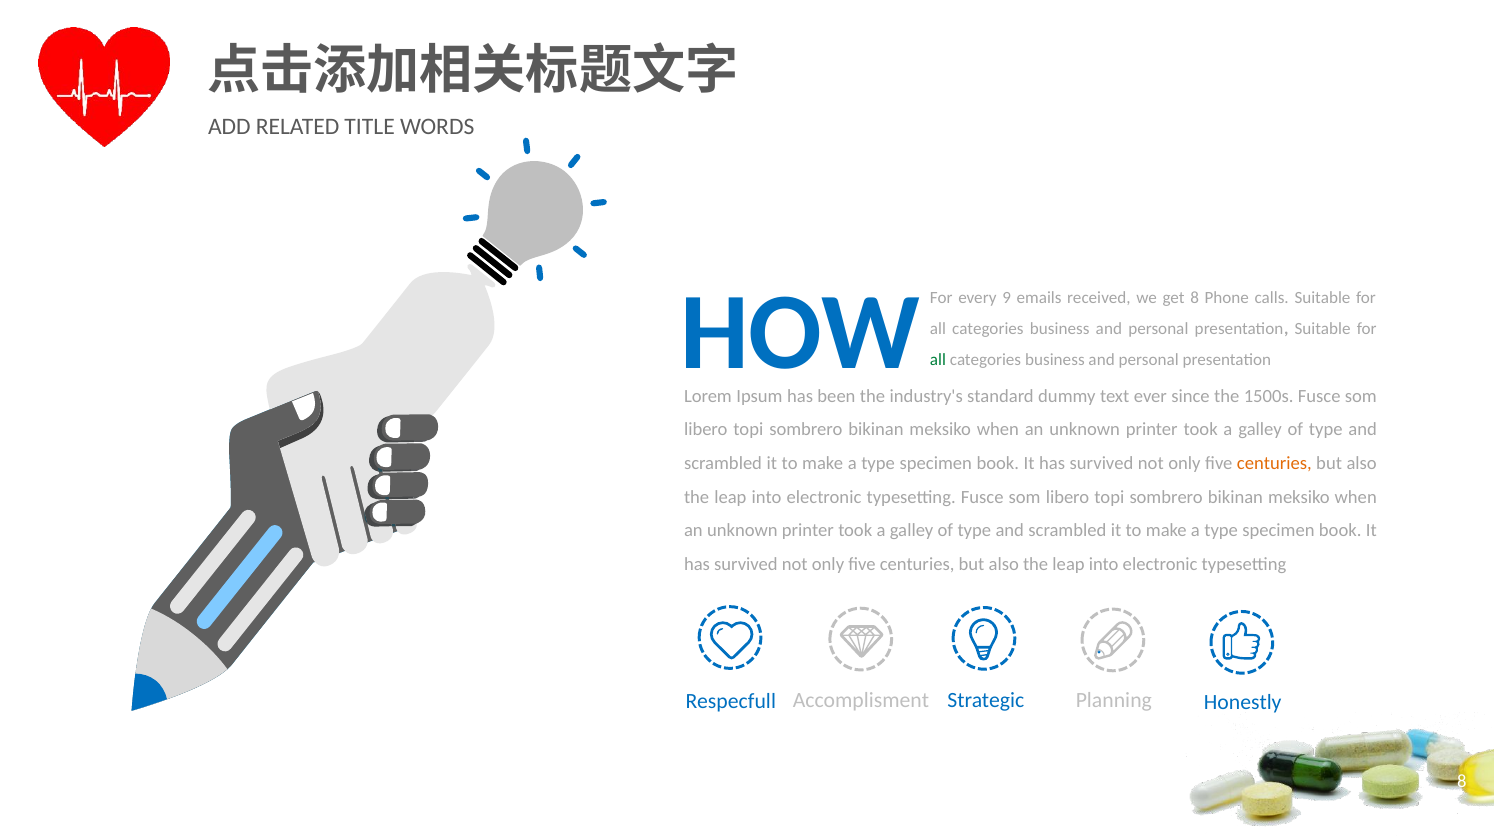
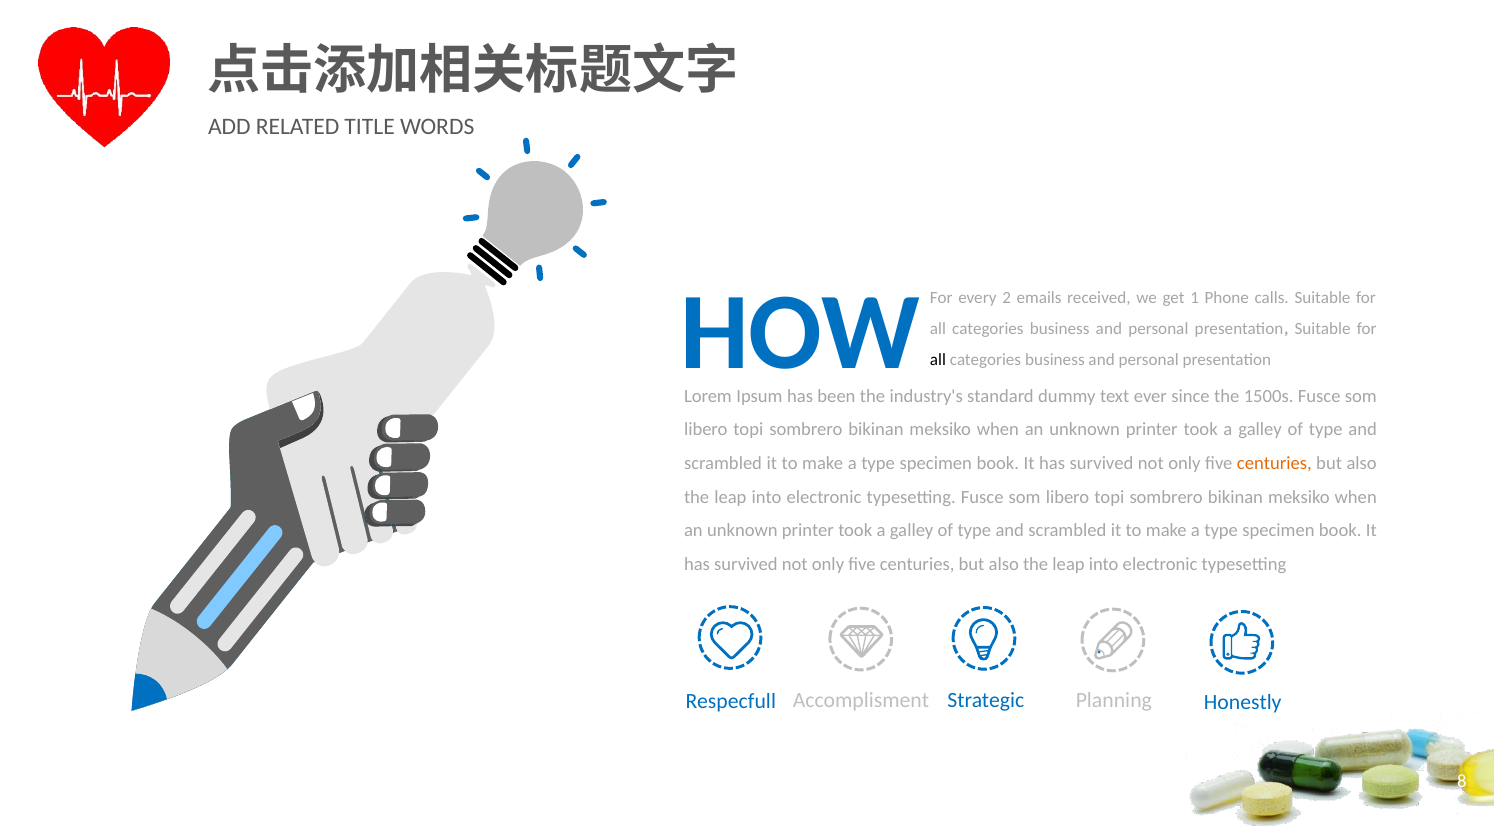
9: 9 -> 2 (1007, 298)
get 8: 8 -> 1 (1195, 298)
all colour: green -> black (938, 360)
